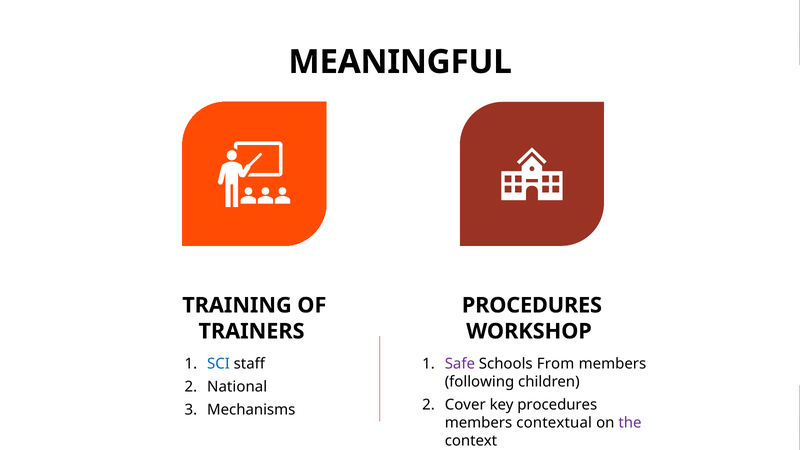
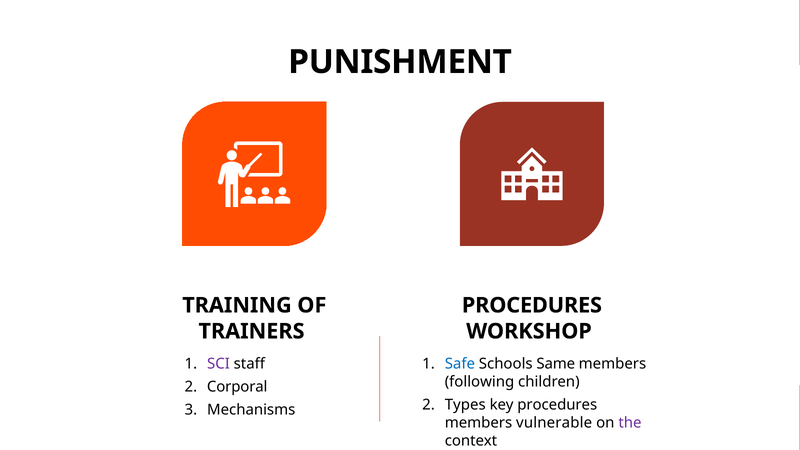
MEANINGFUL: MEANINGFUL -> PUNISHMENT (400, 62)
Safe colour: purple -> blue (460, 364)
From: From -> Same (556, 364)
SCI colour: blue -> purple (218, 364)
National: National -> Corporal (237, 387)
Cover: Cover -> Types (465, 405)
contextual: contextual -> vulnerable (554, 423)
